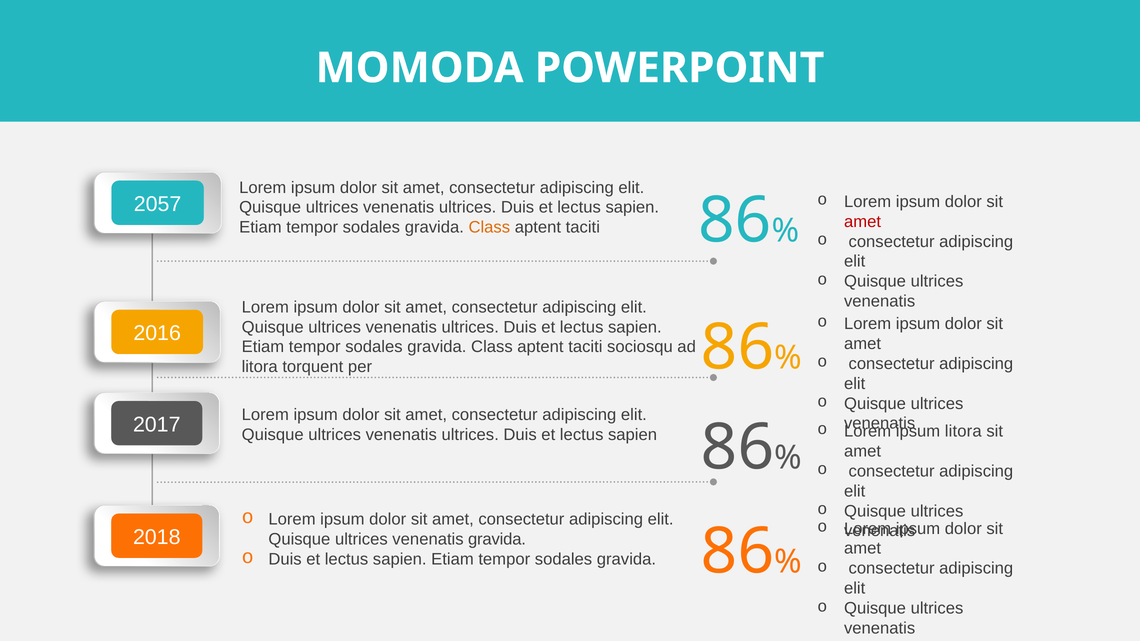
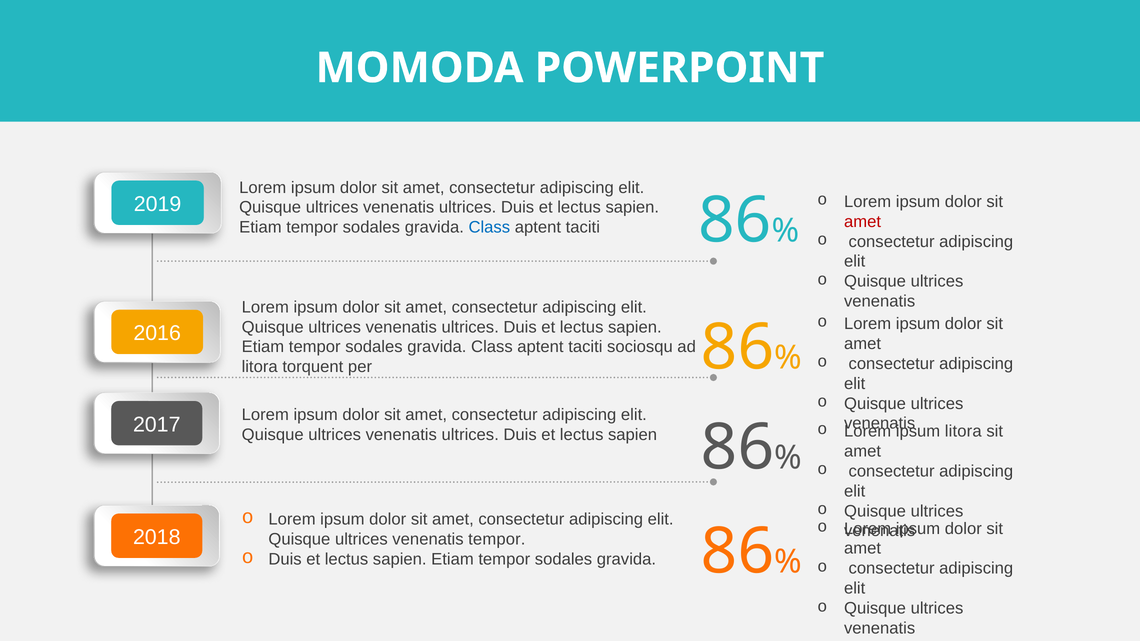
2057: 2057 -> 2019 (158, 204)
Class colour: orange -> blue (489, 228)
venenatis gravida: gravida -> tempor (497, 539)
